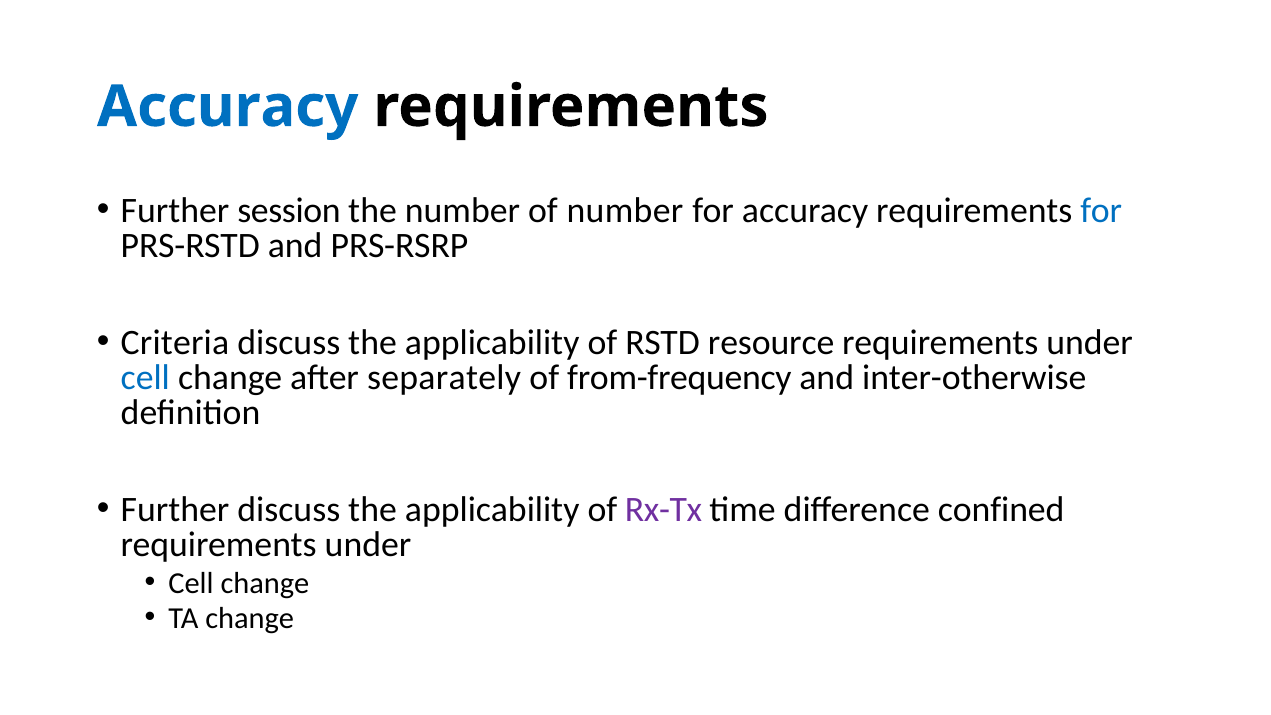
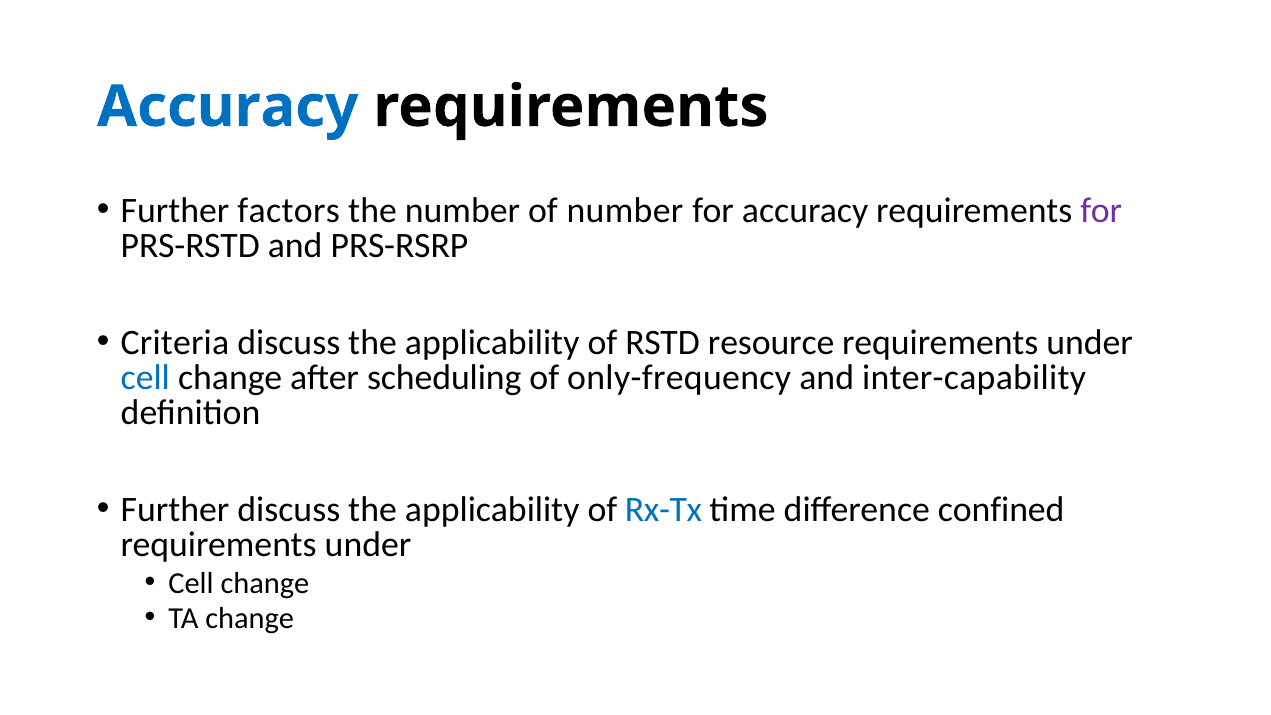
session: session -> factors (289, 211)
for colour: blue -> purple (1101, 211)
separately: separately -> scheduling (444, 378)
from-frequency: from-frequency -> only-frequency (679, 378)
inter-otherwise: inter-otherwise -> inter-capability (974, 378)
Rx-Tx colour: purple -> blue (664, 510)
